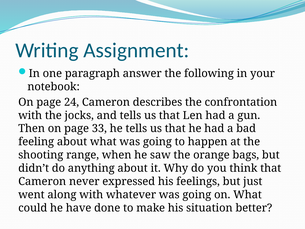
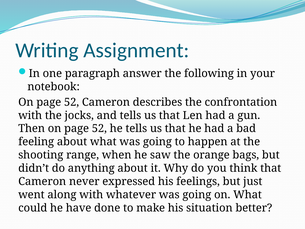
24: 24 -> 52 (72, 102)
Then on page 33: 33 -> 52 (99, 128)
